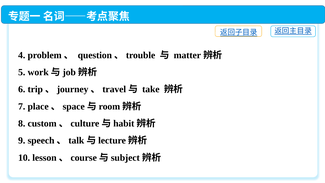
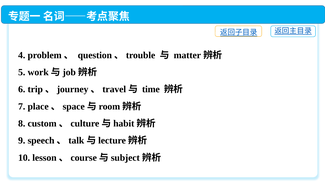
take: take -> time (151, 89)
